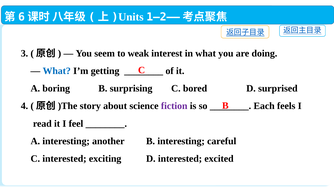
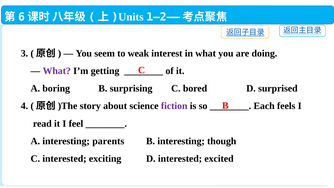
What colour: blue -> purple (57, 71)
another: another -> parents (108, 141)
careful: careful -> though (222, 141)
